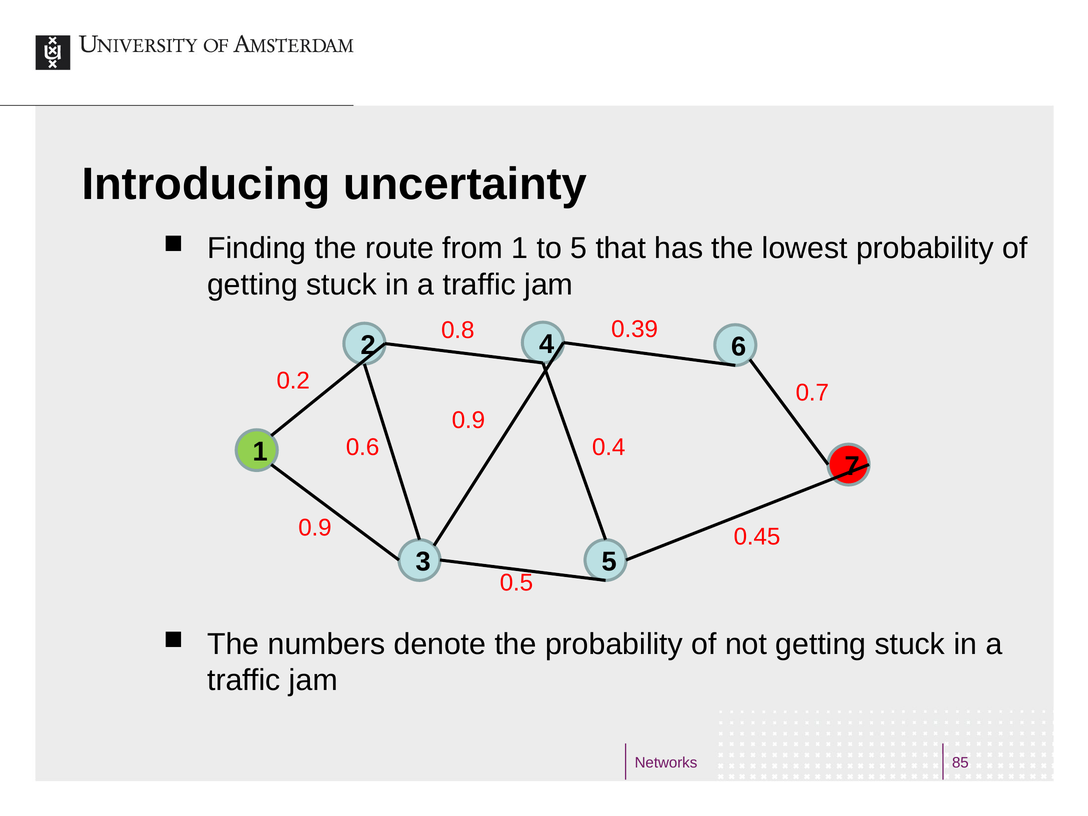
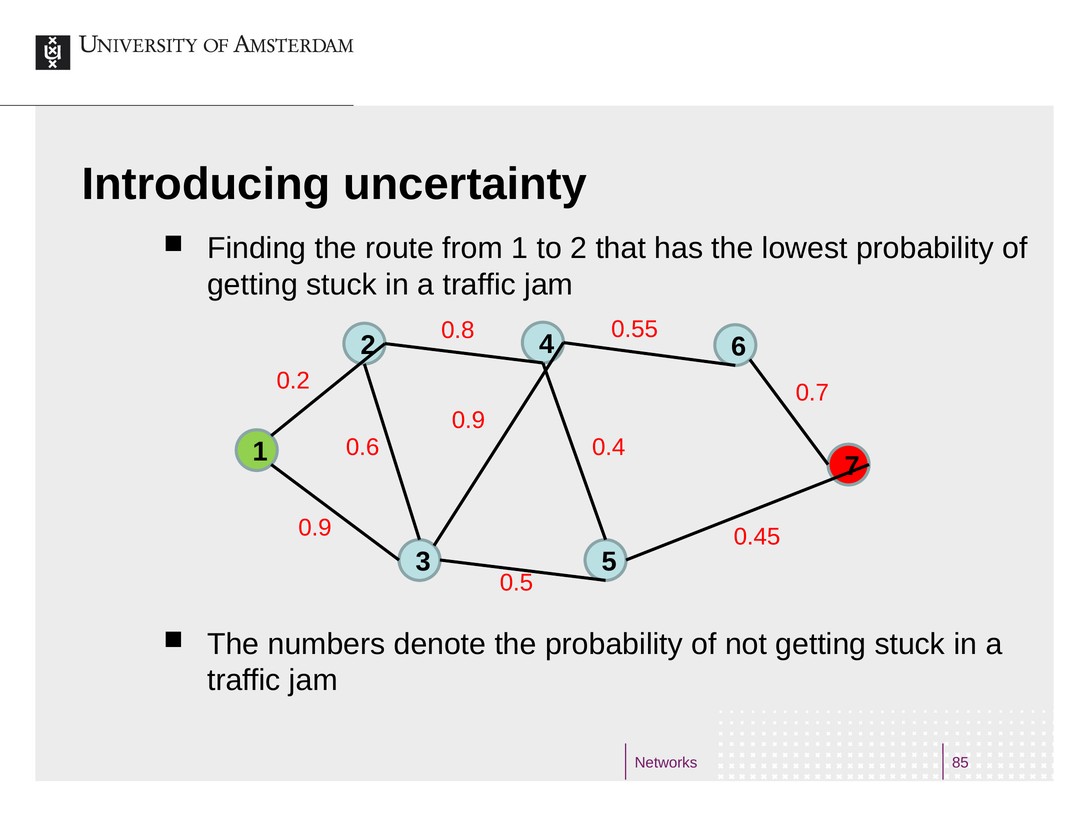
to 5: 5 -> 2 (579, 248)
0.39: 0.39 -> 0.55 (635, 329)
